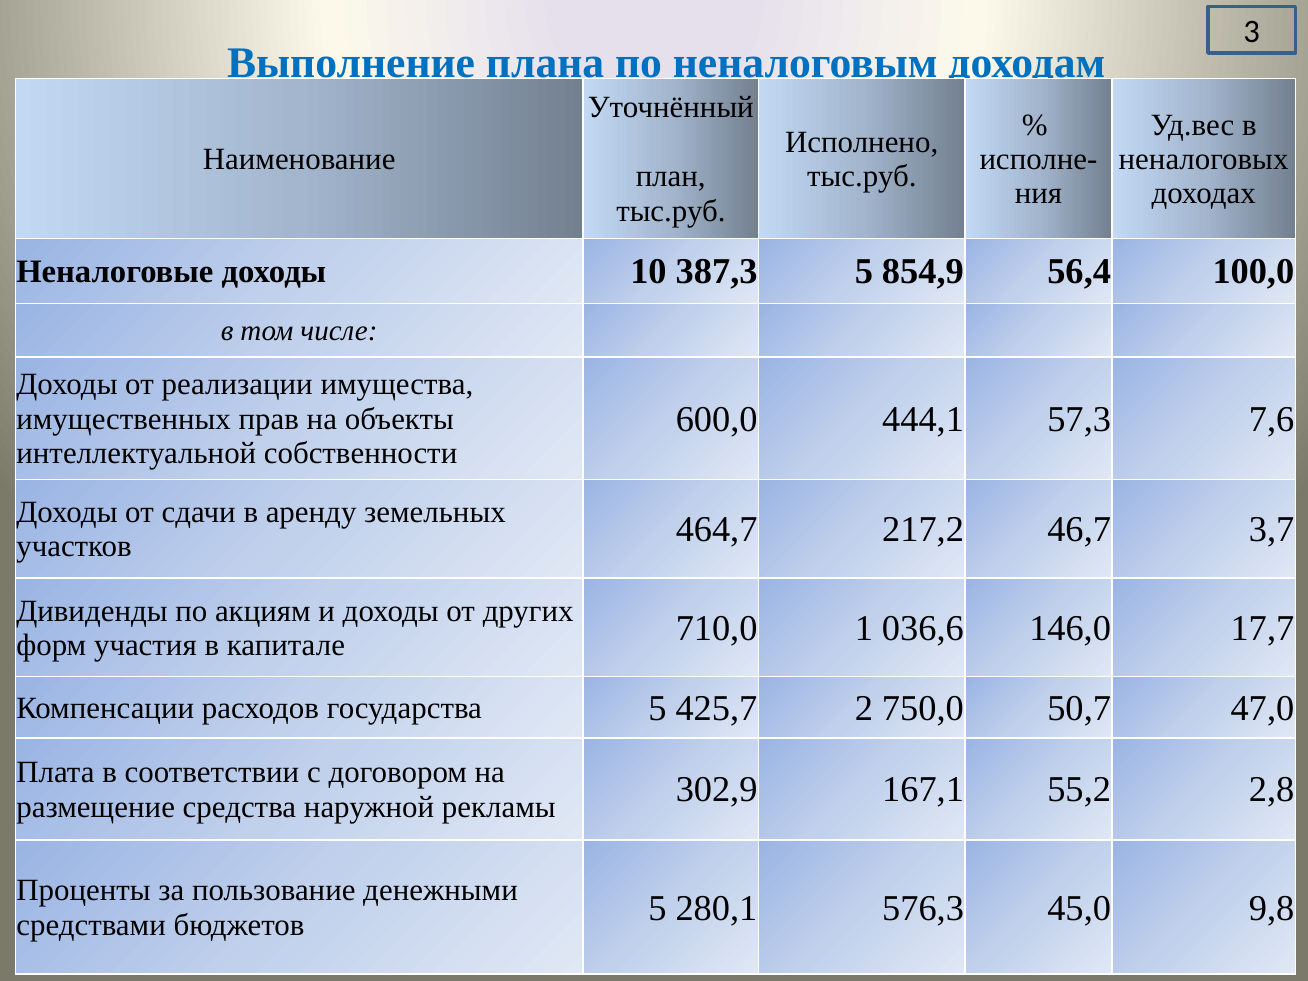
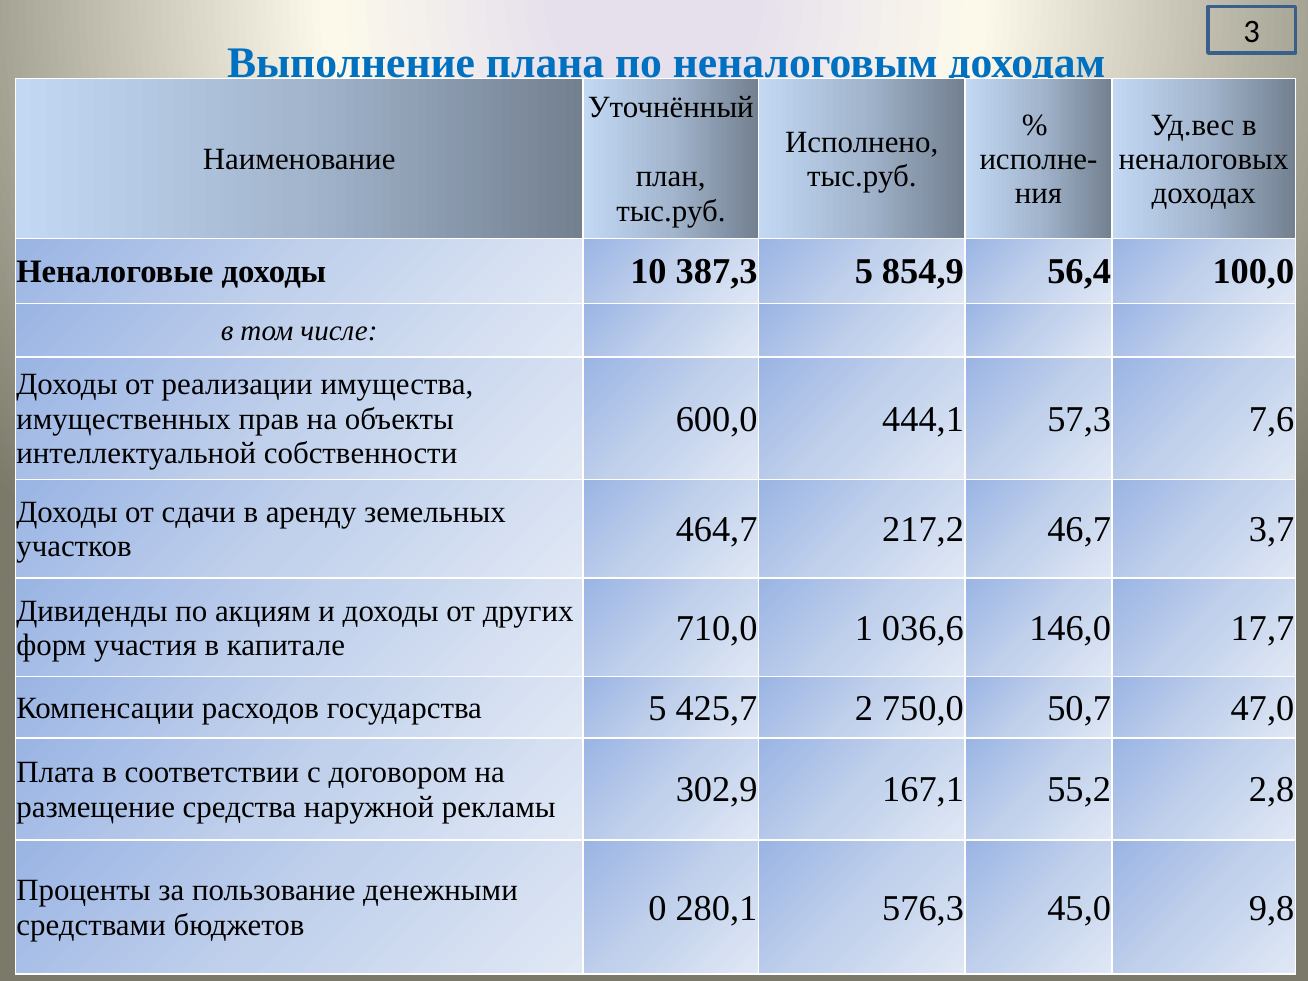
бюджетов 5: 5 -> 0 (657, 908)
